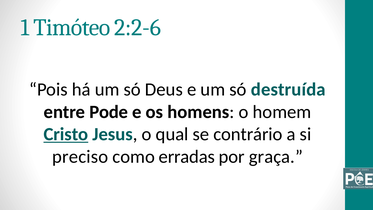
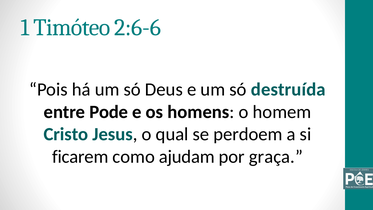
2:2-6: 2:2-6 -> 2:6-6 (138, 28)
Cristo underline: present -> none (66, 134)
contrário: contrário -> perdoem (248, 134)
preciso: preciso -> ficarem (80, 157)
erradas: erradas -> ajudam (187, 157)
